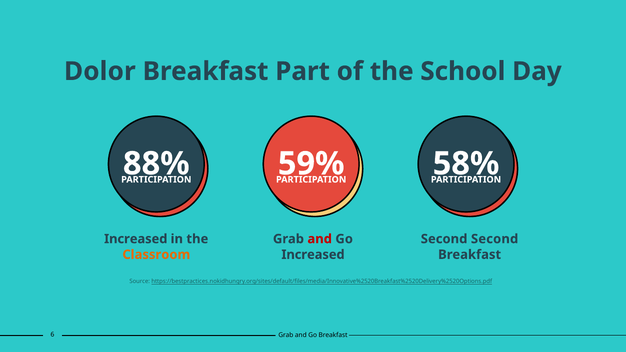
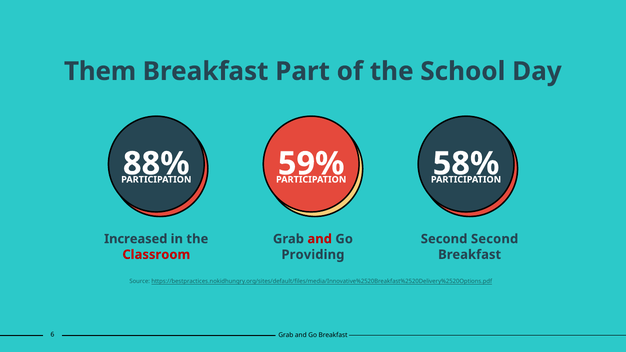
Dolor: Dolor -> Them (100, 71)
Classroom colour: orange -> red (156, 255)
Increased: Increased -> Providing (313, 255)
